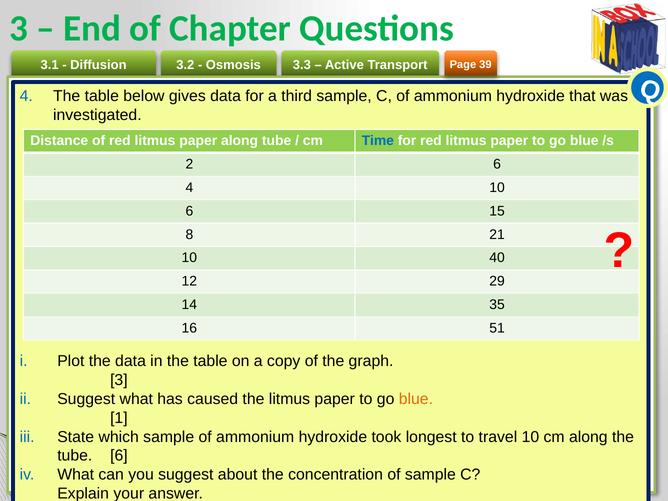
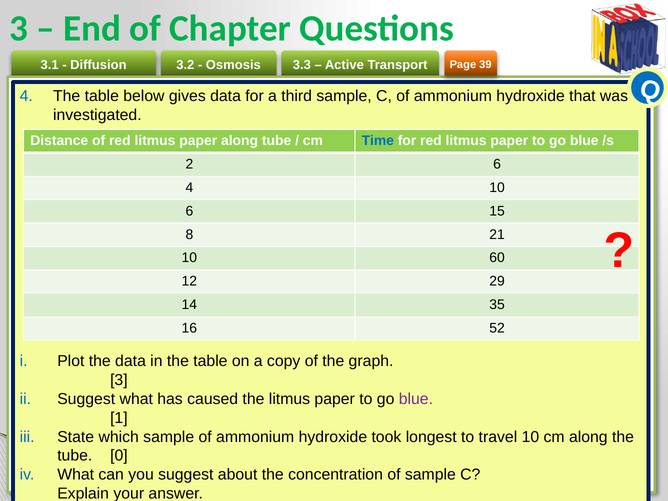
40: 40 -> 60 (497, 258)
51: 51 -> 52 (497, 328)
blue colour: orange -> purple (416, 399)
tube 6: 6 -> 0 (119, 456)
